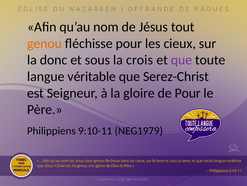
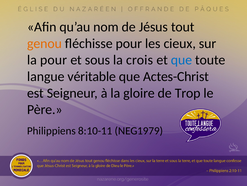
la donc: donc -> pour (54, 60)
que colour: purple -> blue (181, 60)
Serez-Christ: Serez-Christ -> Actes-Christ (176, 76)
de Pour: Pour -> Trop (188, 93)
9:10-11: 9:10-11 -> 8:10-11 (95, 130)
